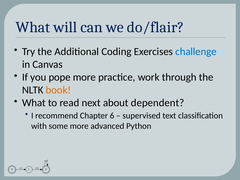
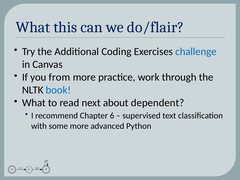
will: will -> this (65, 27)
pope: pope -> from (60, 77)
book colour: orange -> blue (58, 90)
